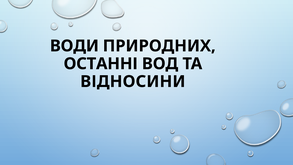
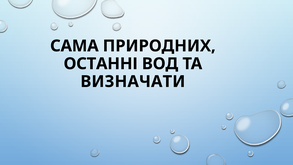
ВОДИ: ВОДИ -> САМА (74, 46)
ВІДНОСИНИ: ВІДНОСИНИ -> ВИЗНАЧАТИ (133, 81)
